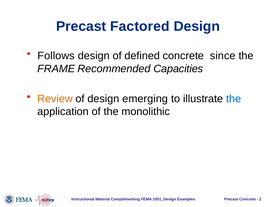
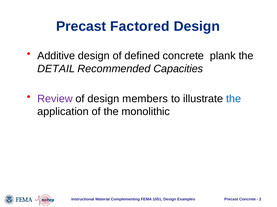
Follows: Follows -> Additive (56, 56)
since: since -> plank (223, 56)
FRAME: FRAME -> DETAIL (56, 69)
Review colour: orange -> purple (55, 99)
emerging: emerging -> members (145, 99)
